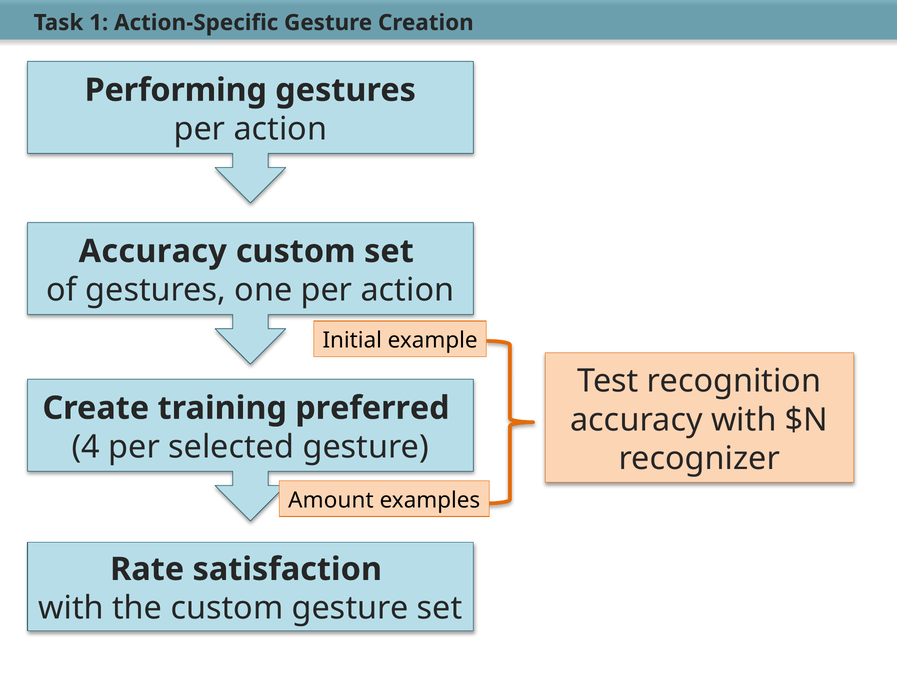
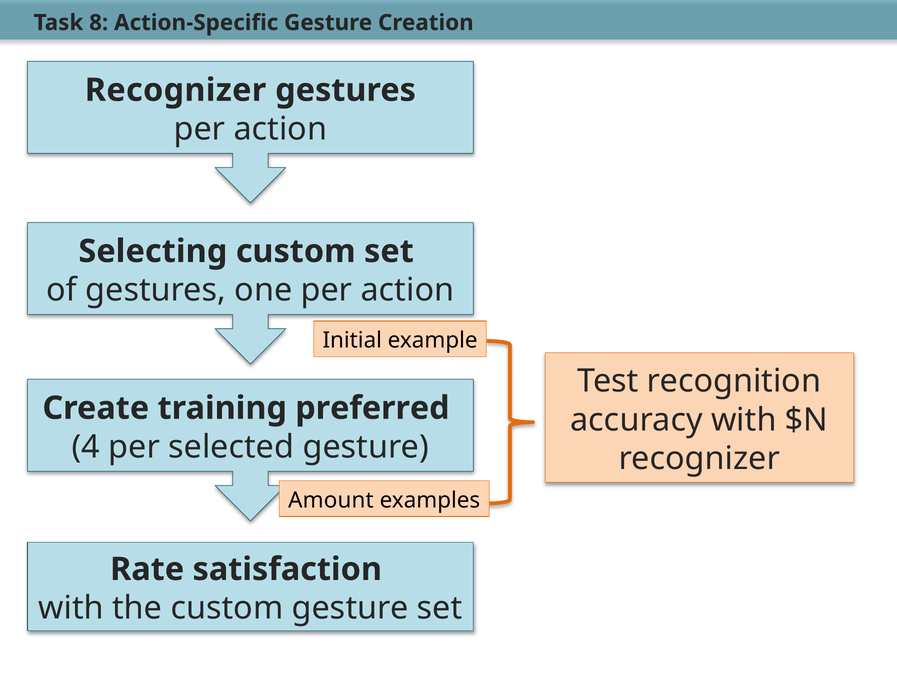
1: 1 -> 8 (99, 23)
Performing: Performing -> Recognizer (176, 90)
Accuracy: Accuracy -> Selecting (153, 251)
